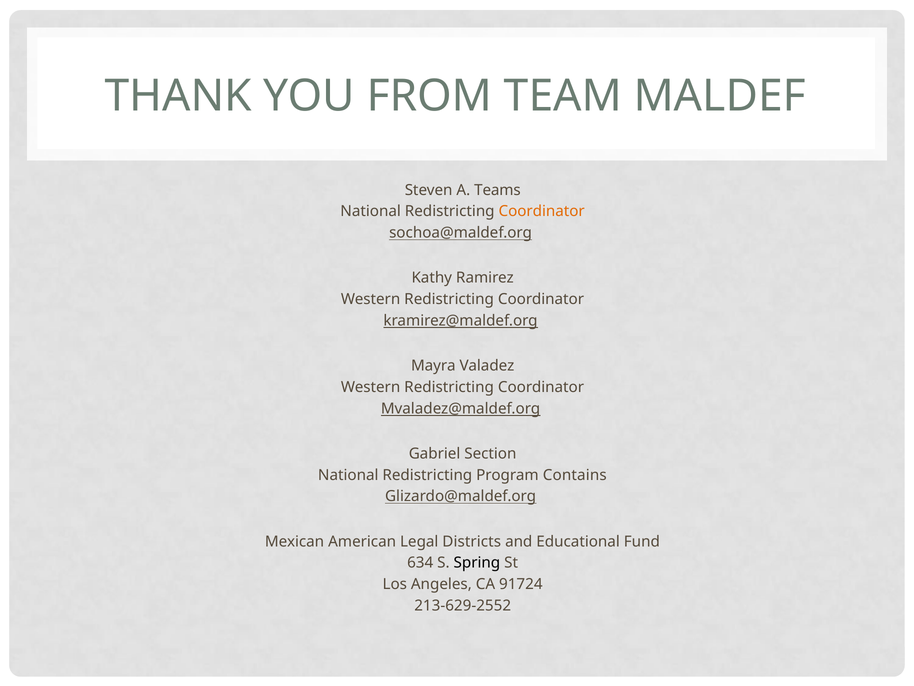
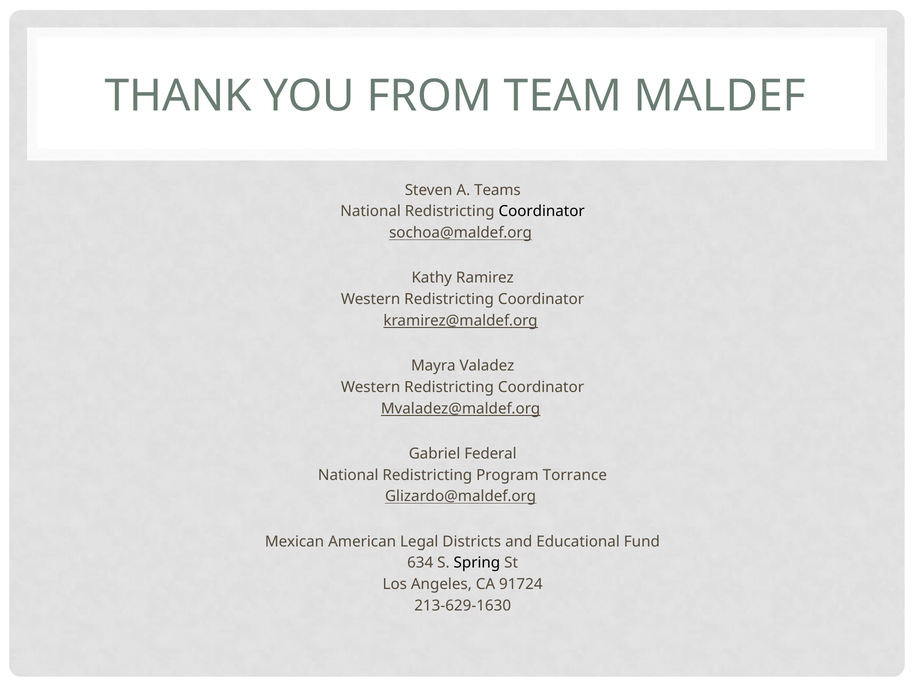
Coordinator colour: orange -> black (542, 211)
Section: Section -> Federal (490, 453)
Contains: Contains -> Torrance (575, 475)
213-629-2552: 213-629-2552 -> 213-629-1630 (463, 605)
